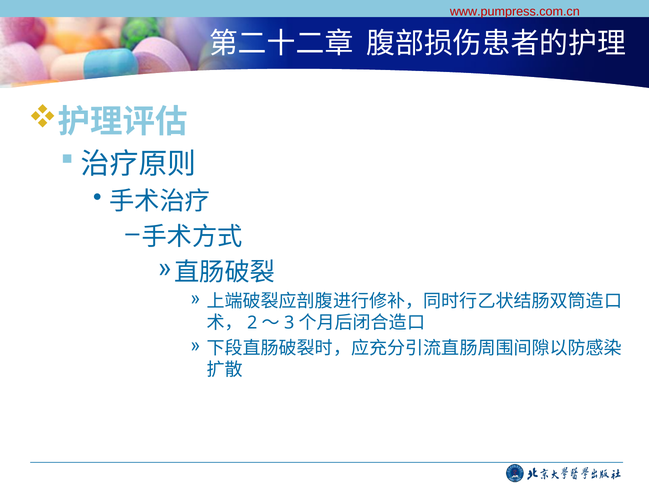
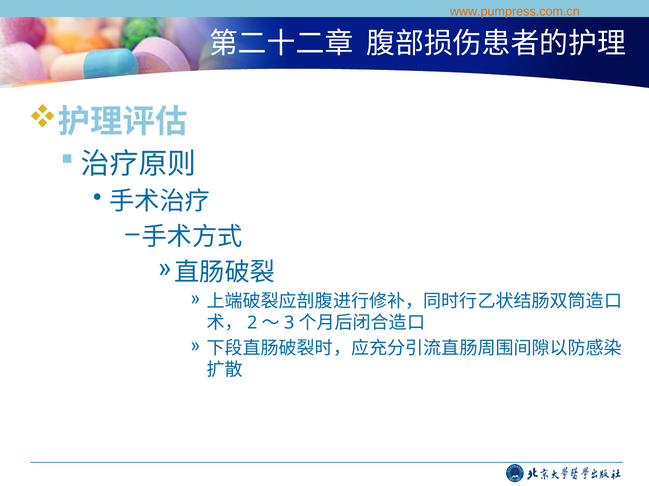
www.pumpress.com.cn colour: red -> orange (515, 12)
